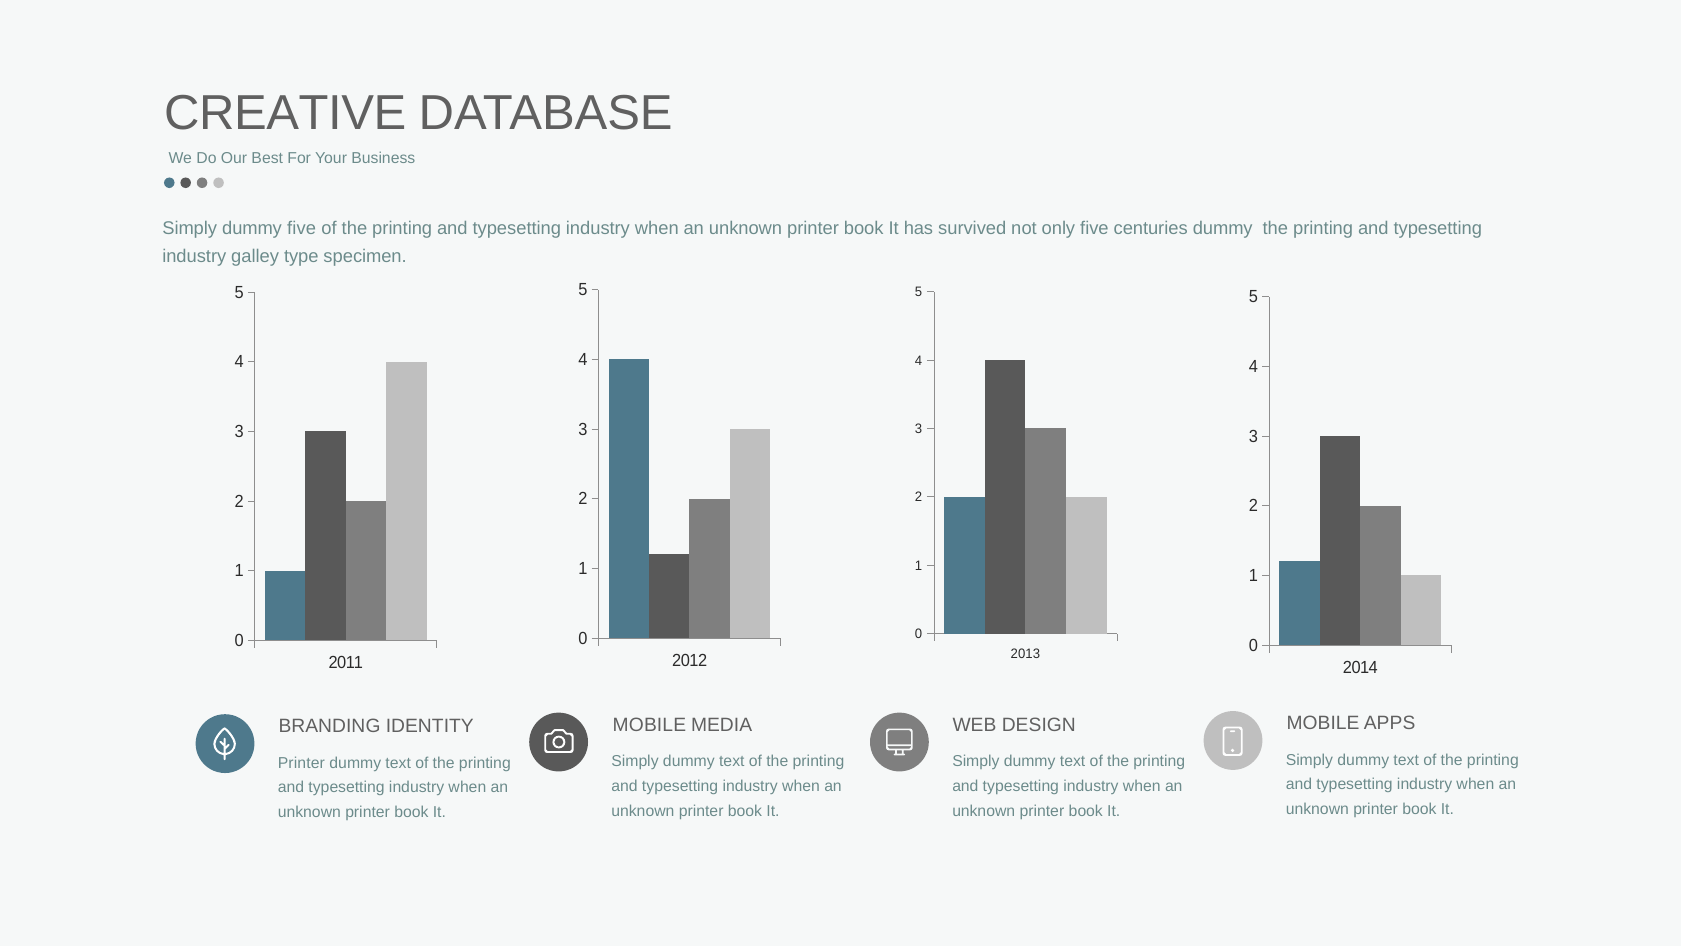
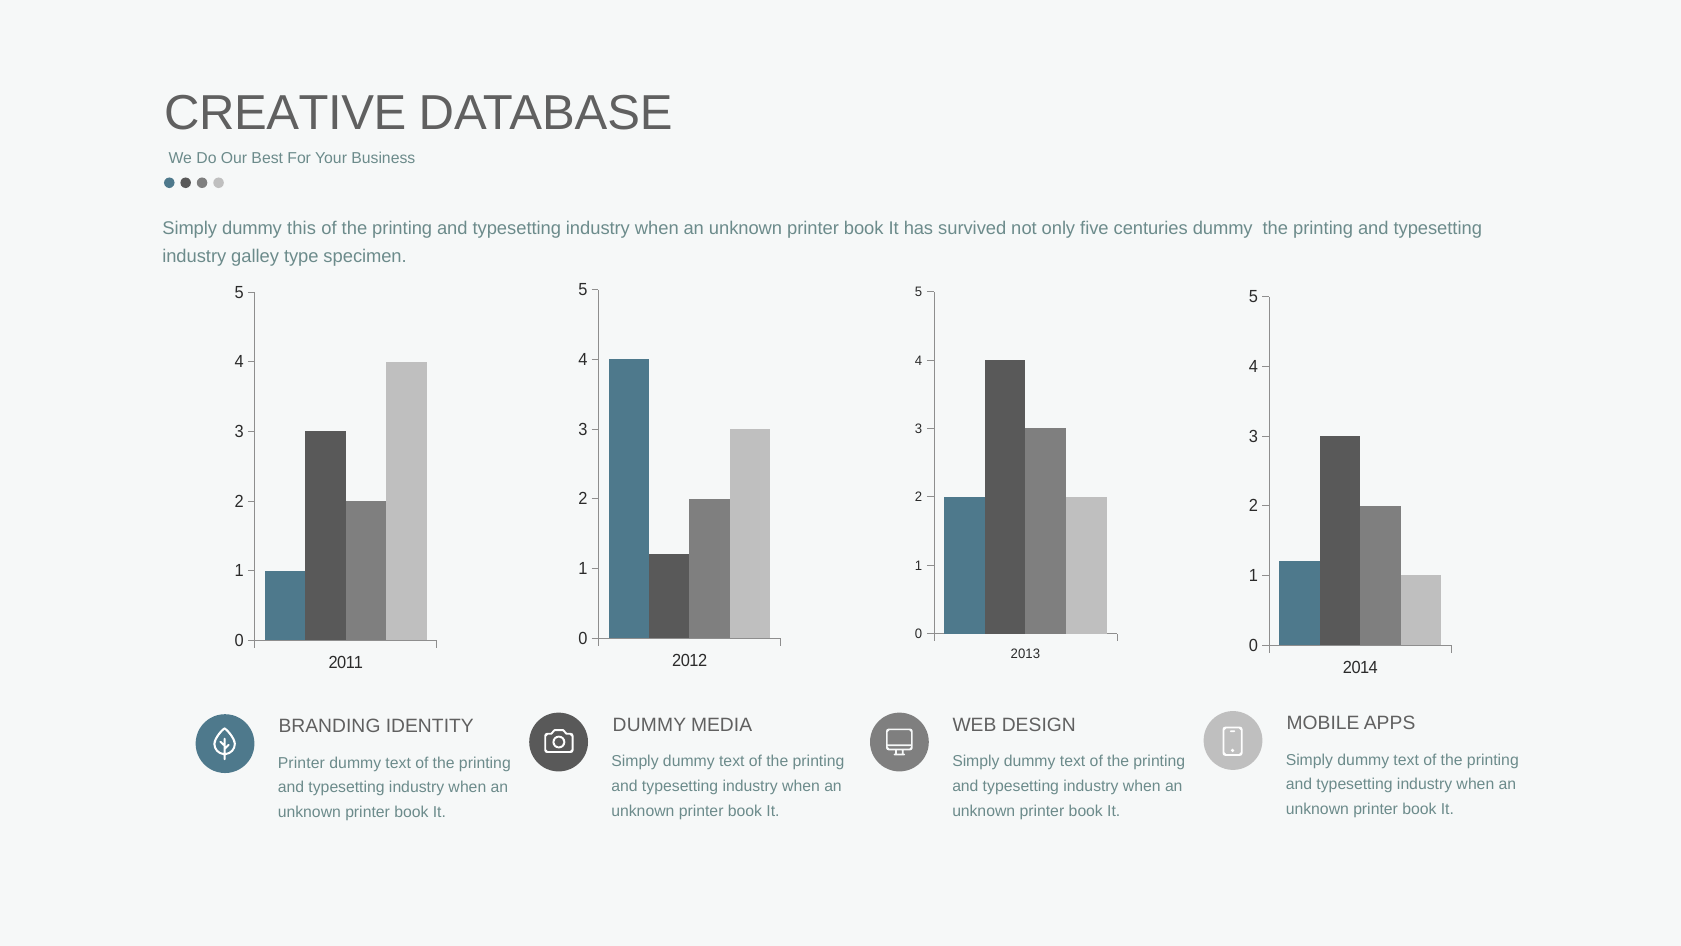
dummy five: five -> this (302, 229)
MOBILE: MOBILE -> DUMMY (649, 725)
